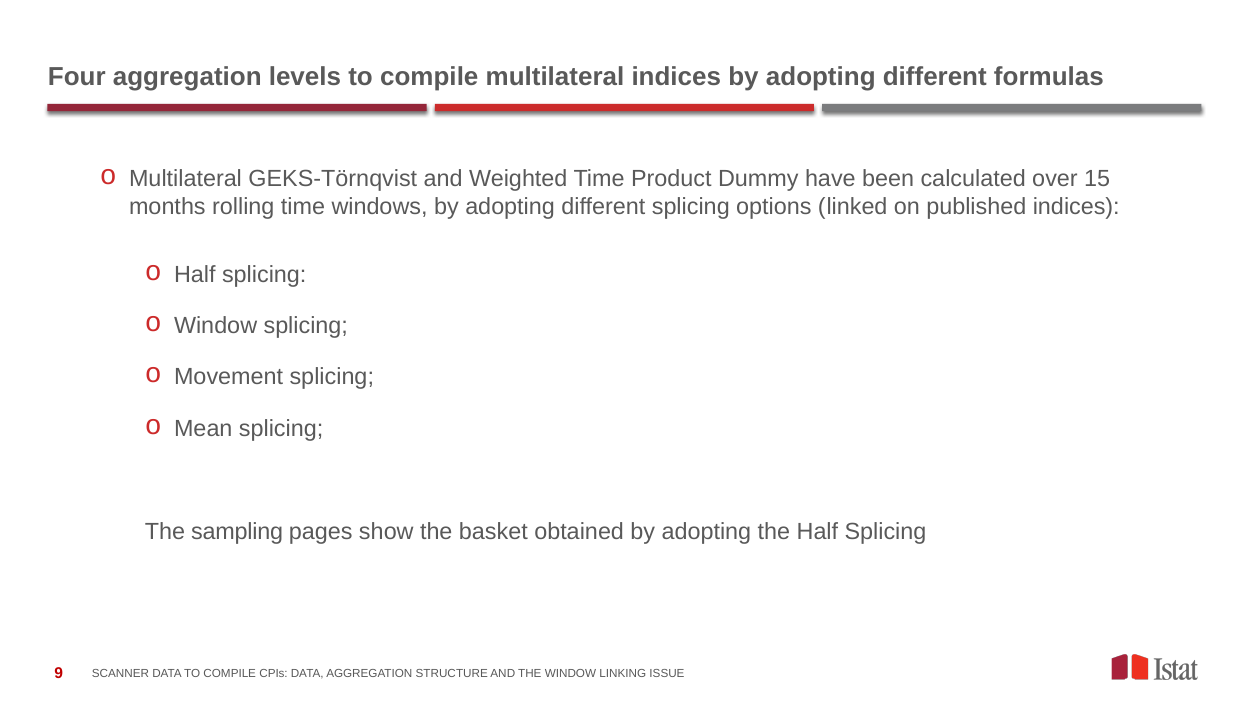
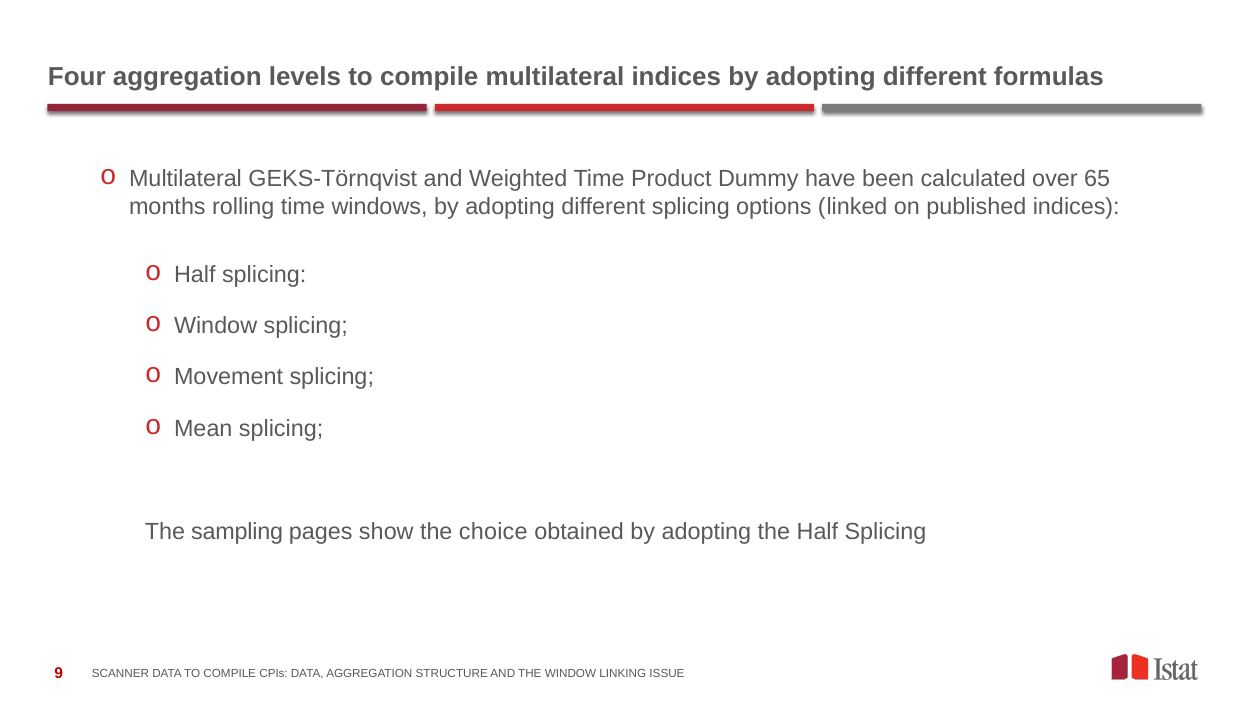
15: 15 -> 65 (1097, 179)
basket: basket -> choice (493, 532)
